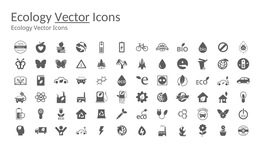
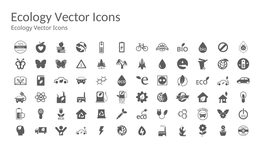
Vector underline: present -> none (72, 17)
